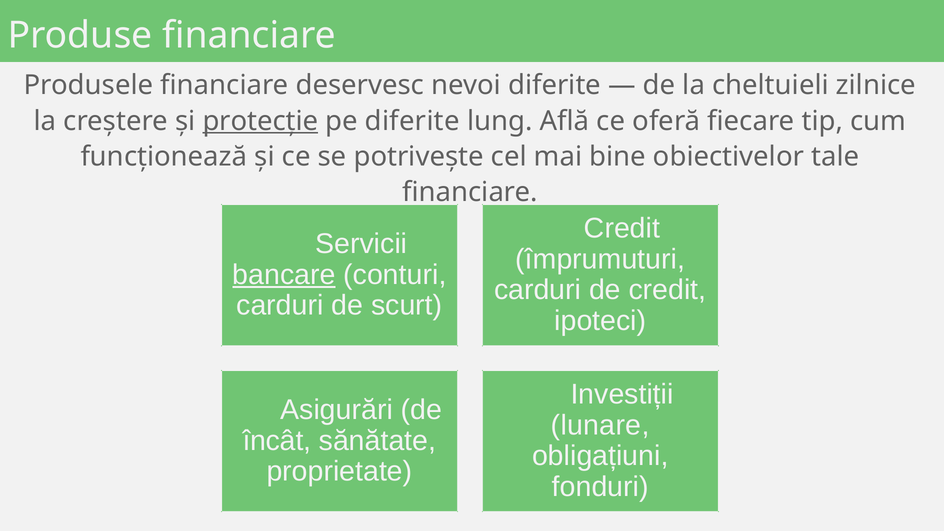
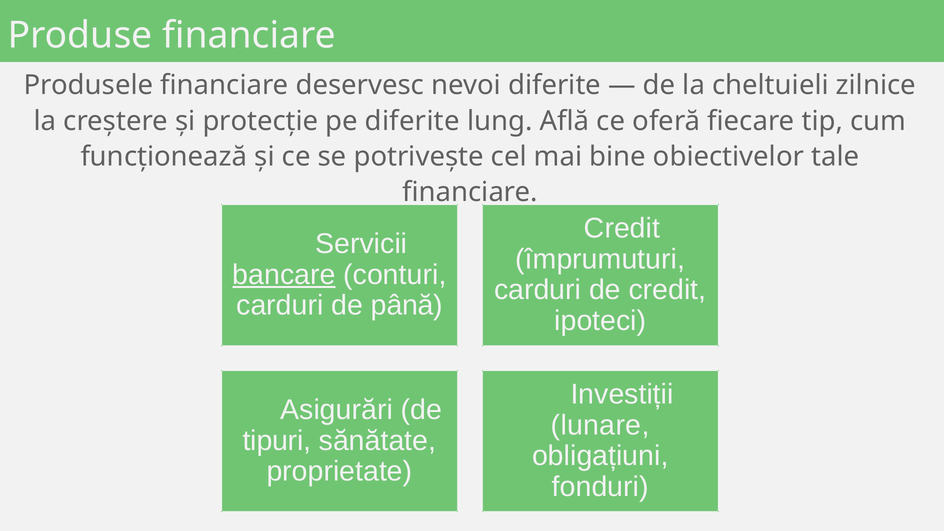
protecție underline: present -> none (260, 121)
scurt: scurt -> până (407, 305)
încât: încât -> tipuri (277, 441)
